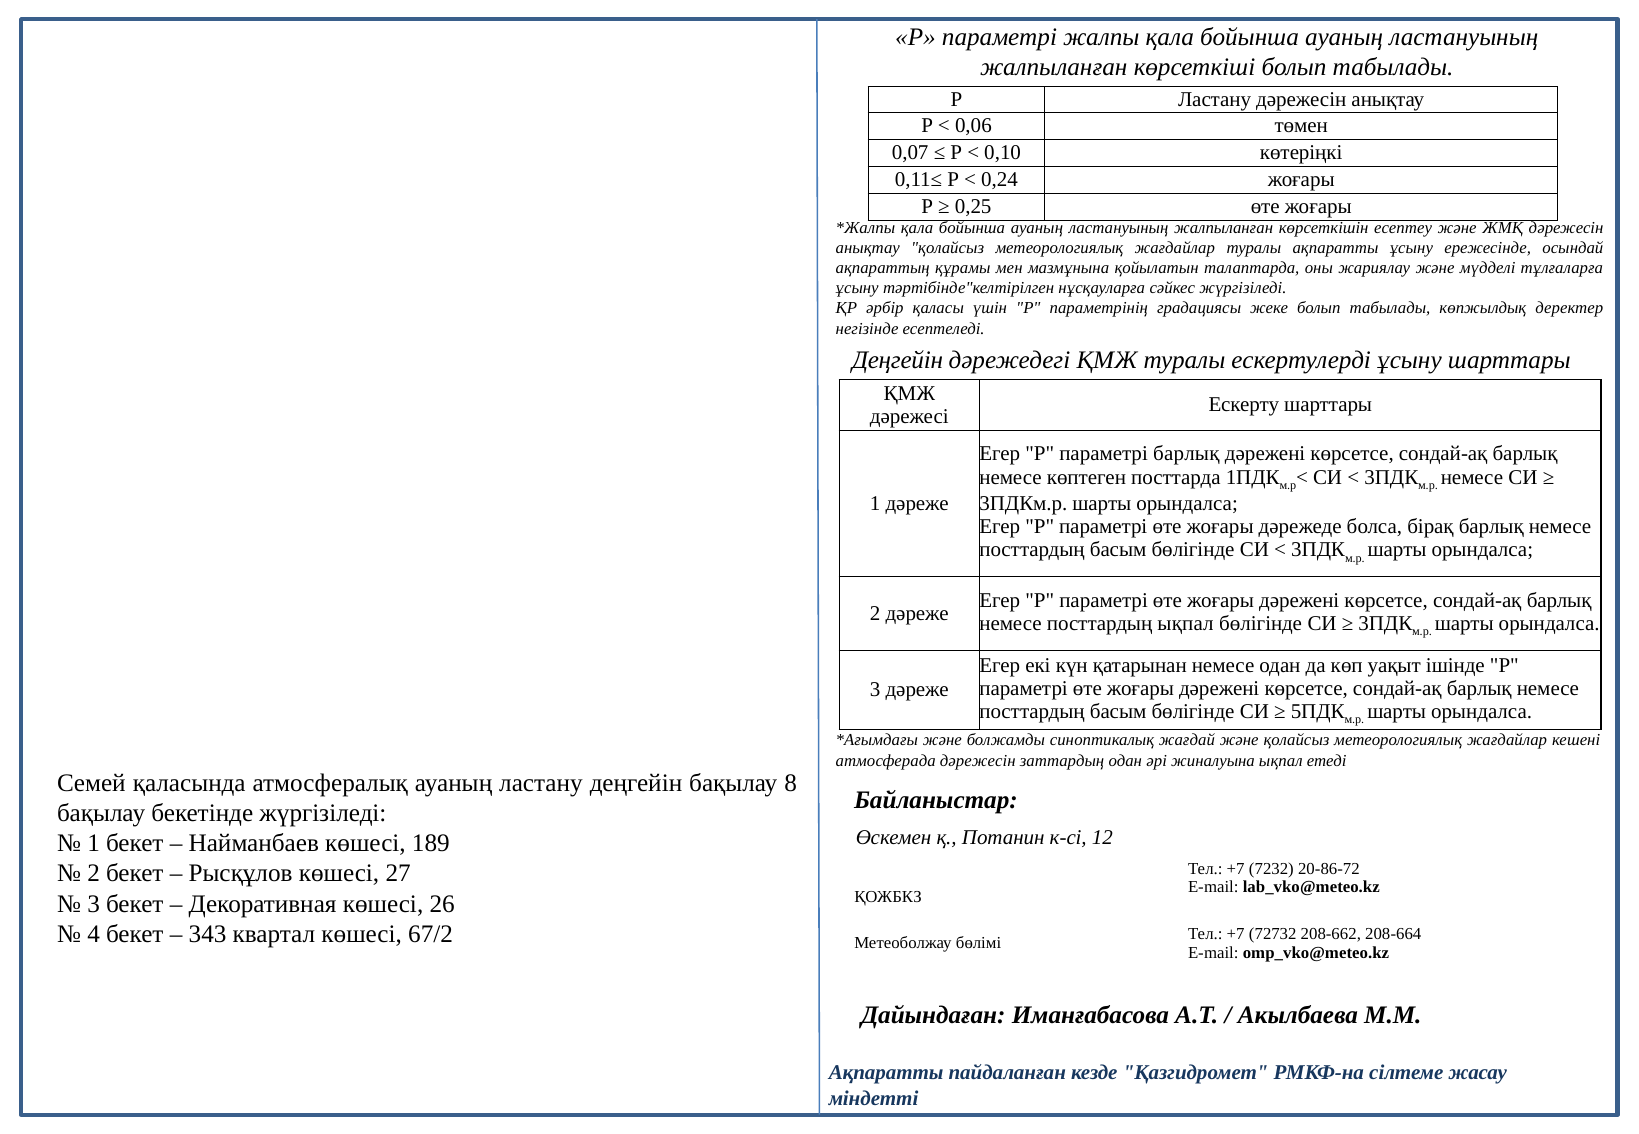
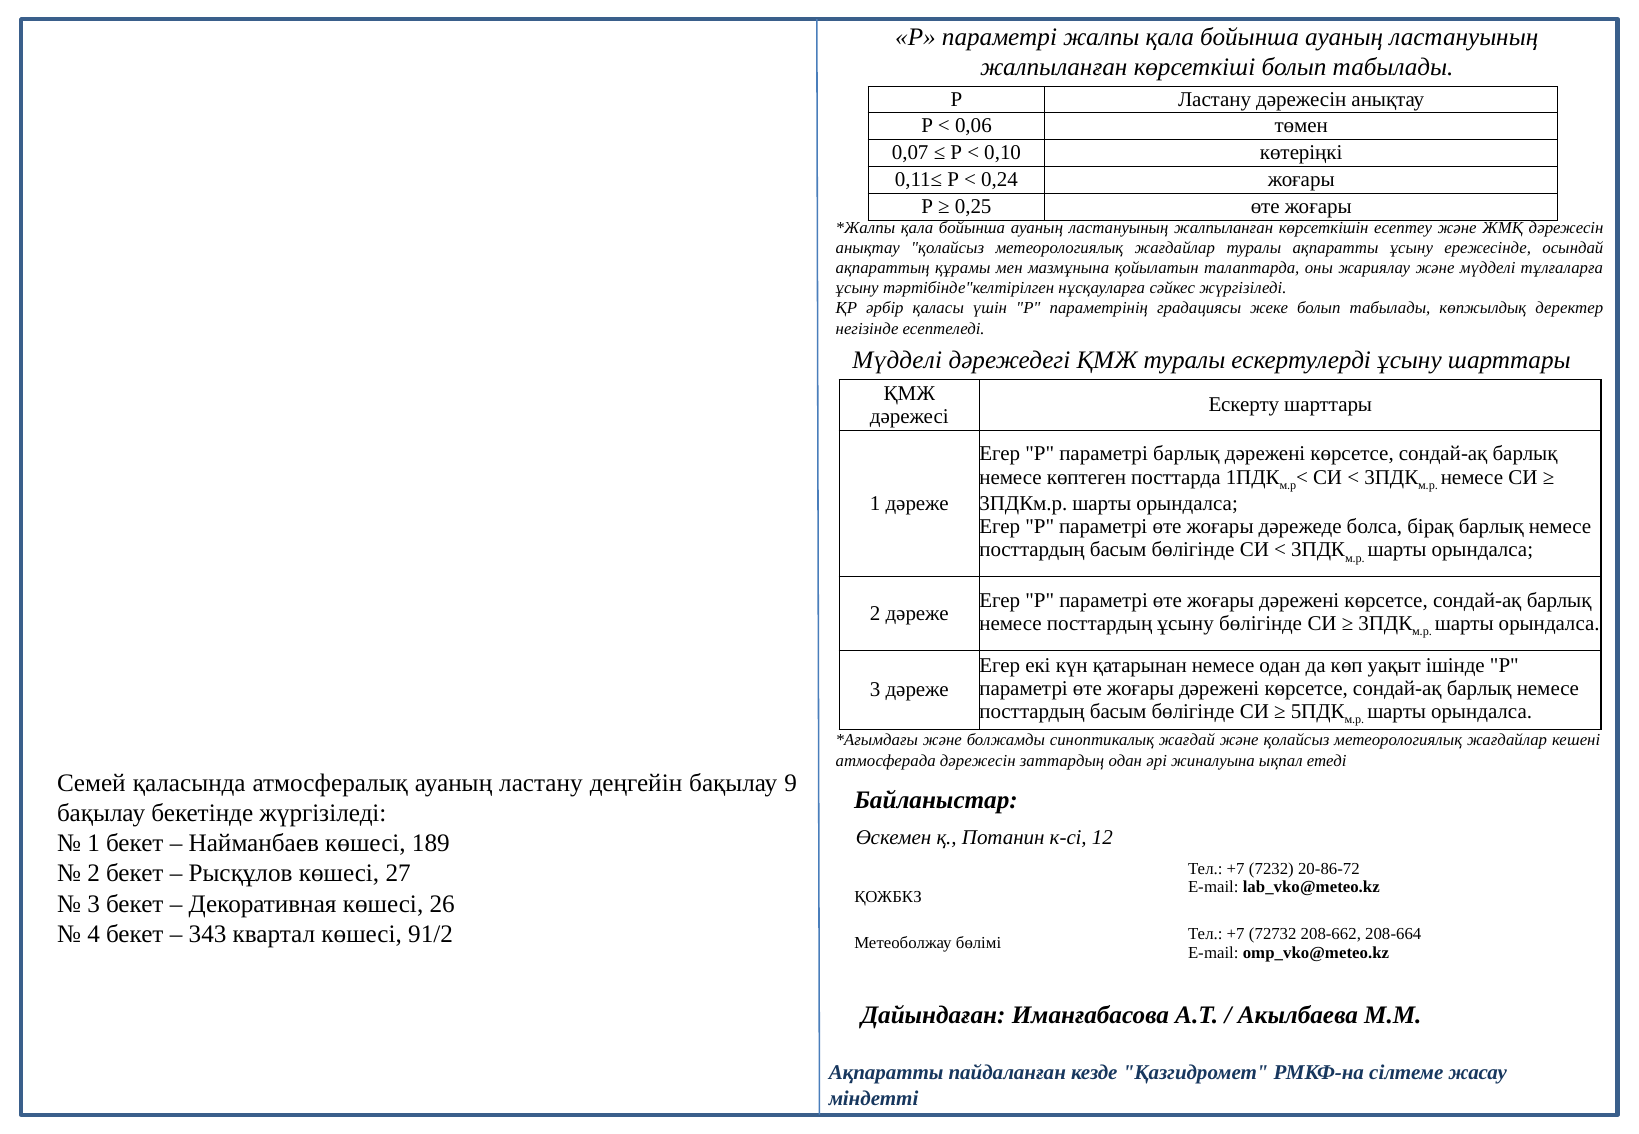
Деңгейін: Деңгейін -> Мүдделі (897, 361)
посттардың ықпал: ықпал -> ұсыну (1186, 624)
8: 8 -> 9 (791, 783)
67/2: 67/2 -> 91/2 (431, 935)
